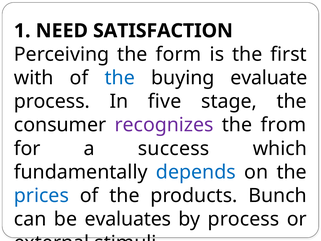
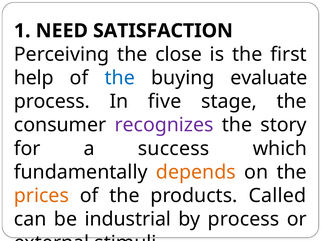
form: form -> close (179, 54)
with: with -> help (34, 78)
from: from -> story (284, 125)
depends colour: blue -> orange (196, 172)
prices colour: blue -> orange (41, 195)
Bunch: Bunch -> Called (277, 195)
evaluates: evaluates -> industrial (128, 219)
